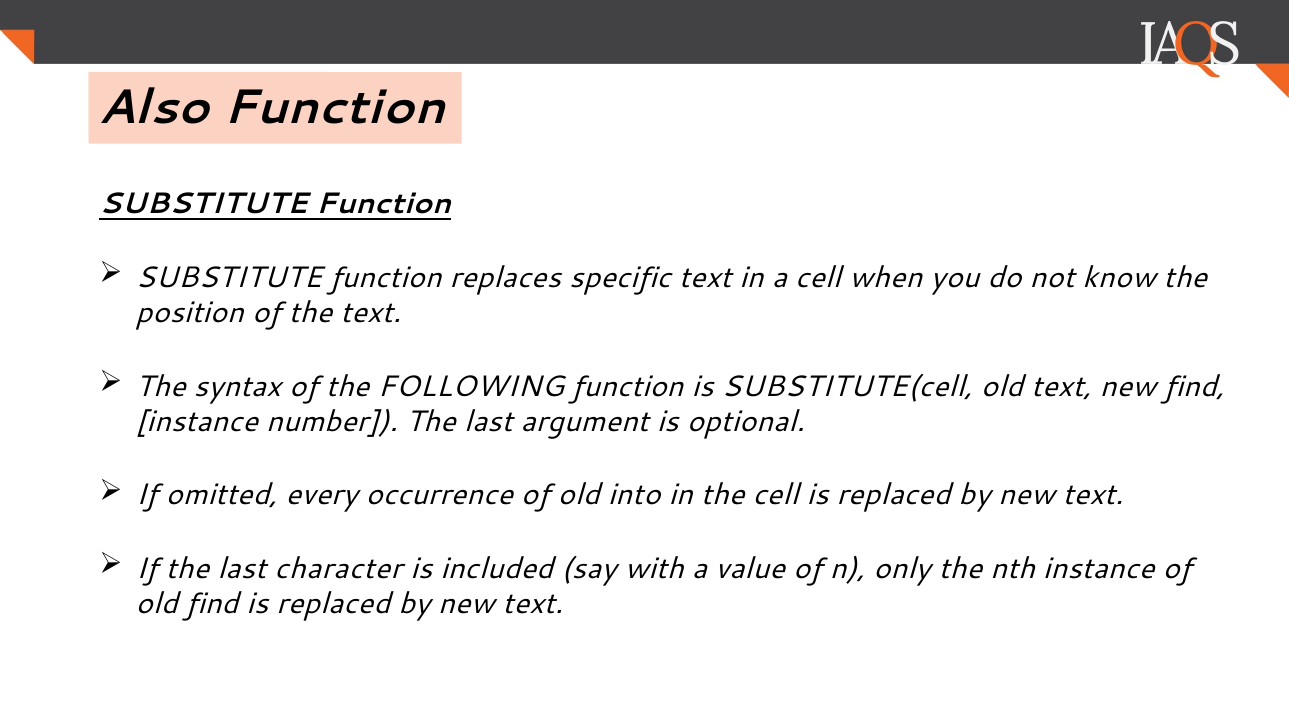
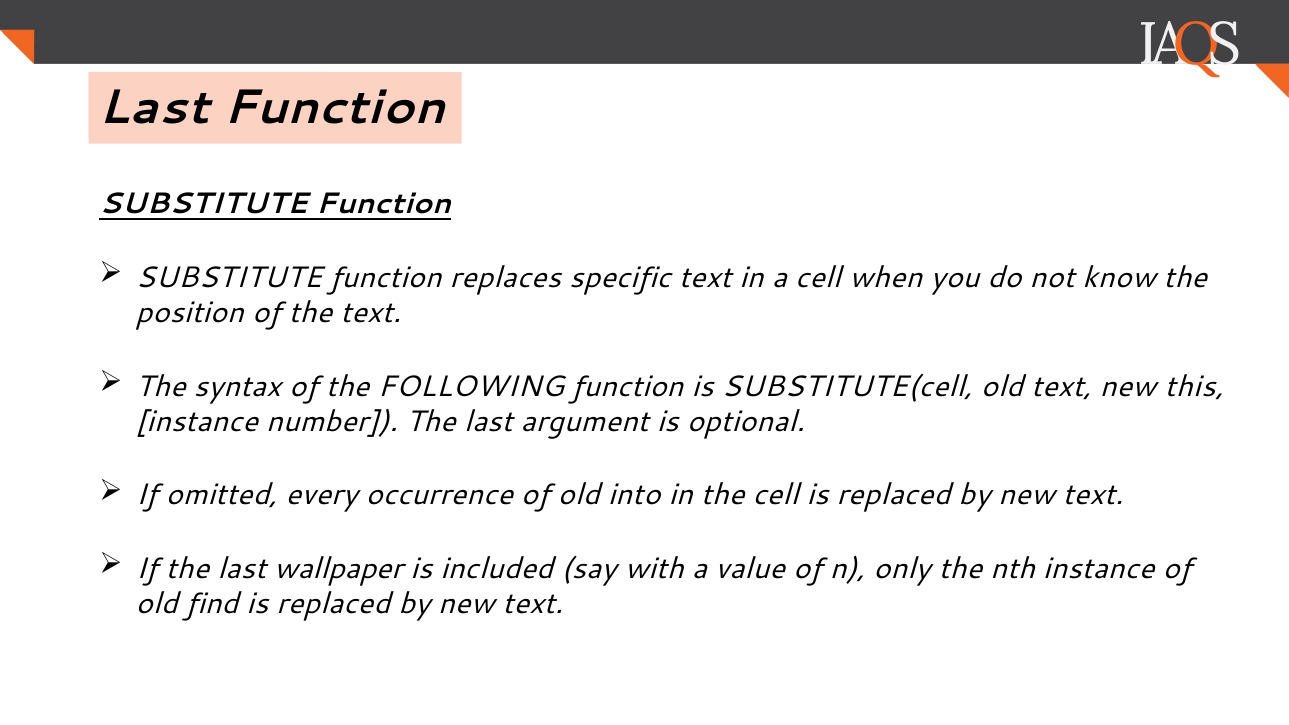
Also: Also -> Last (154, 108)
new find: find -> this (1194, 386)
character: character -> wallpaper (338, 569)
